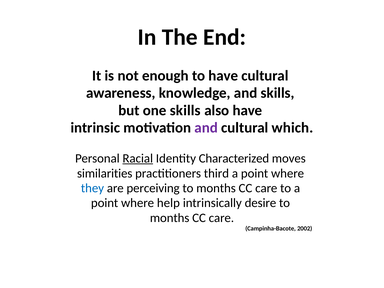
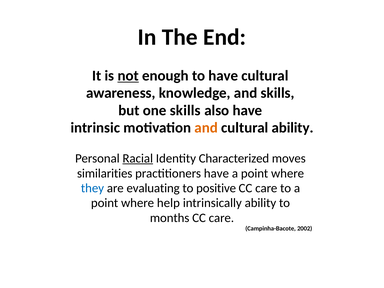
not underline: none -> present (128, 76)
and colour: purple -> orange (206, 128)
cultural which: which -> ability (293, 128)
practitioners third: third -> have (216, 173)
perceiving: perceiving -> evaluating (153, 188)
months: months -> positive (216, 188)
intrinsically desire: desire -> ability (260, 203)
